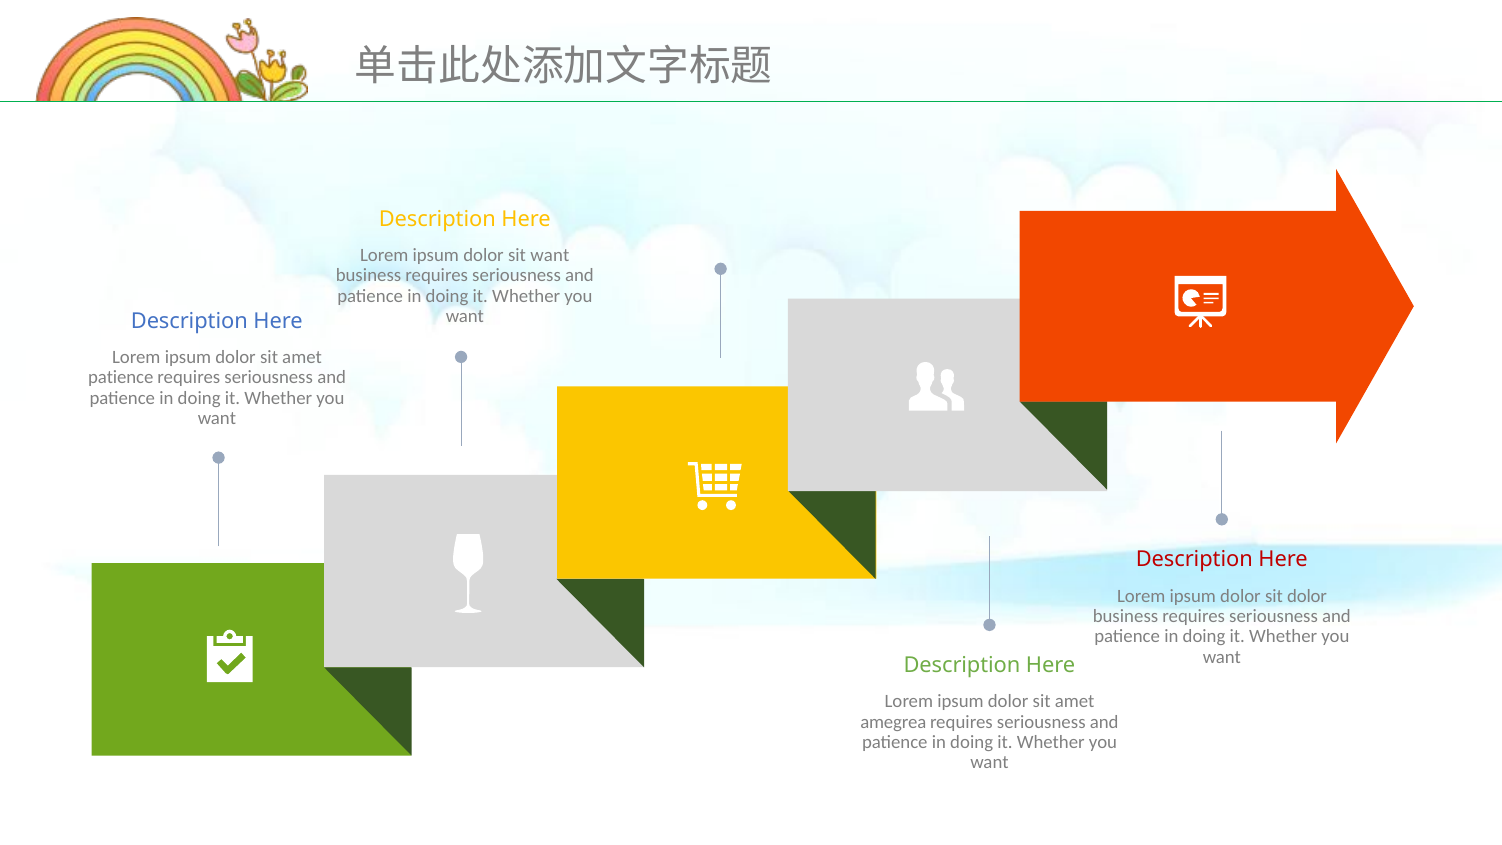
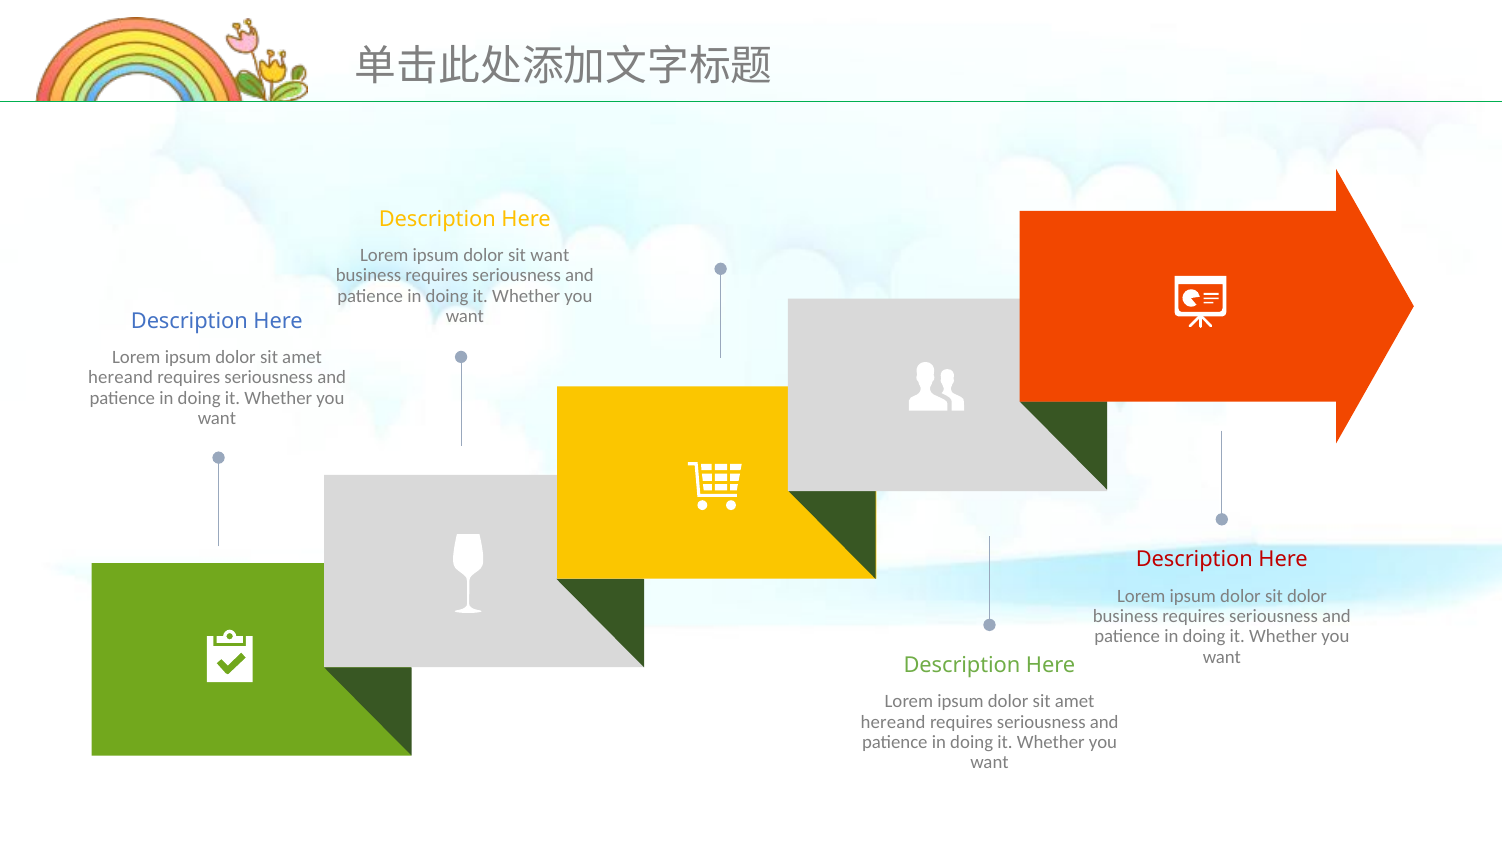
patience: patience -> hereand (121, 378)
amegrea: amegrea -> hereand (893, 722)
